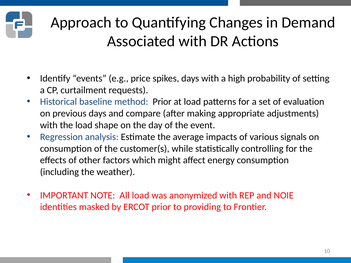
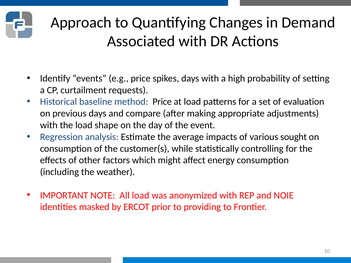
method Prior: Prior -> Price (162, 102)
signals: signals -> sought (294, 137)
